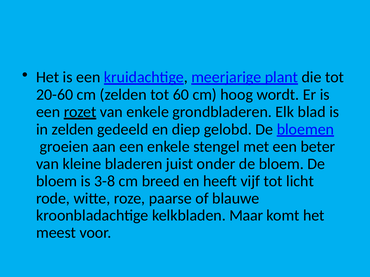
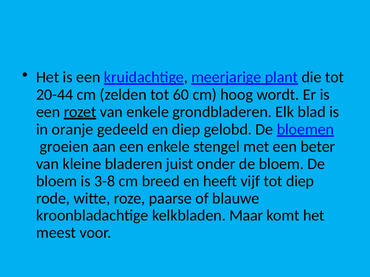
20-60: 20-60 -> 20-44 (55, 95)
in zelden: zelden -> oranje (73, 129)
tot licht: licht -> diep (300, 181)
